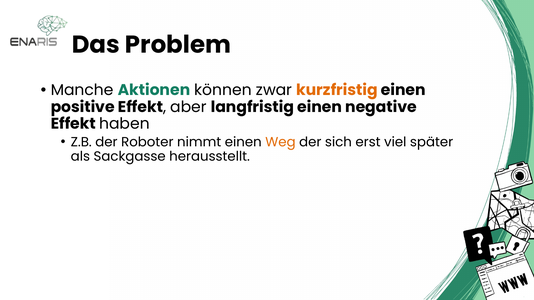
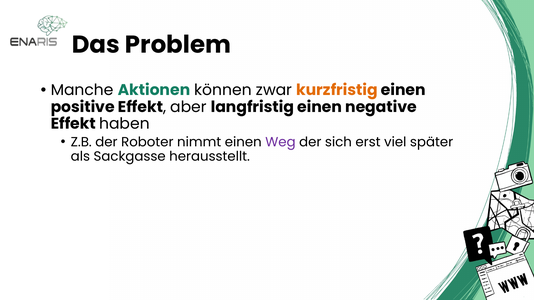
Weg colour: orange -> purple (280, 142)
